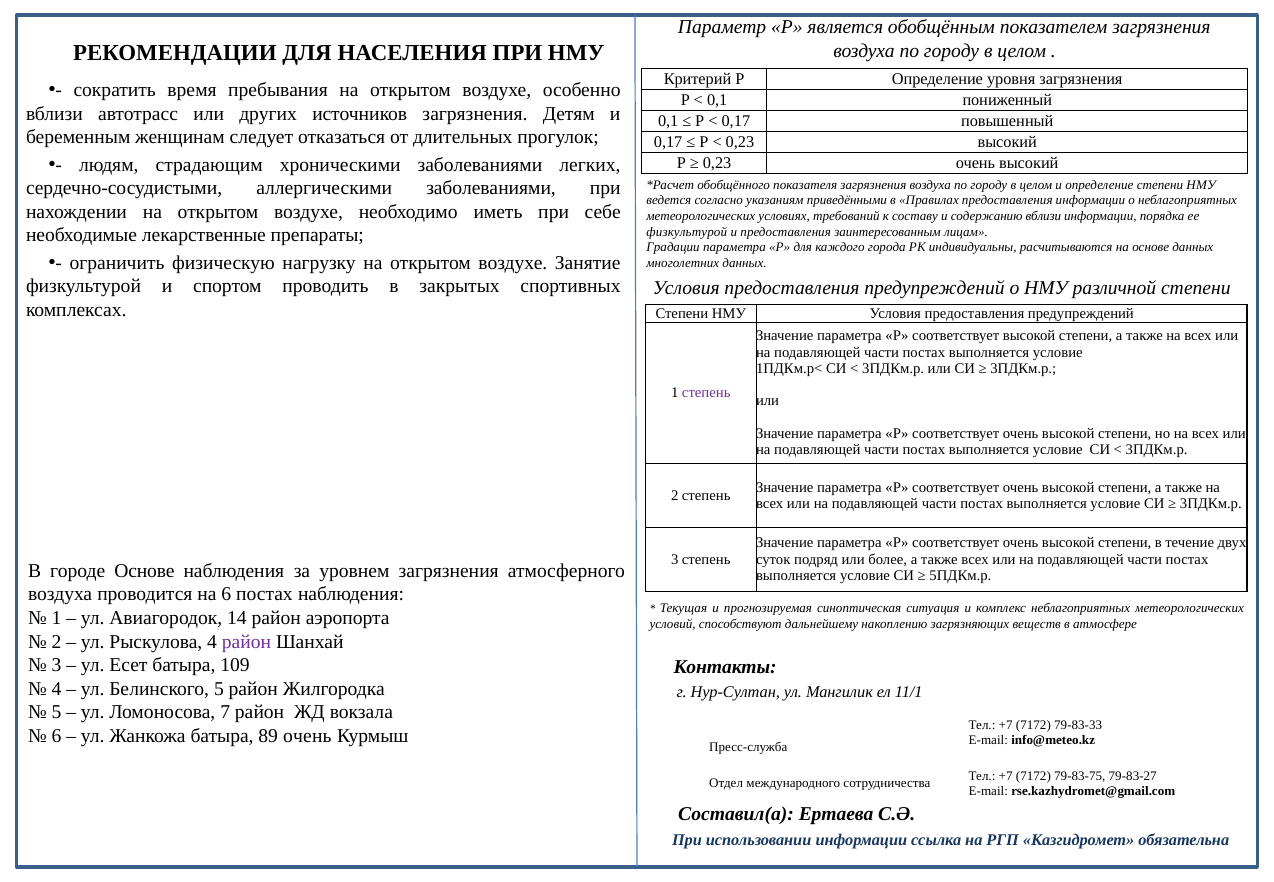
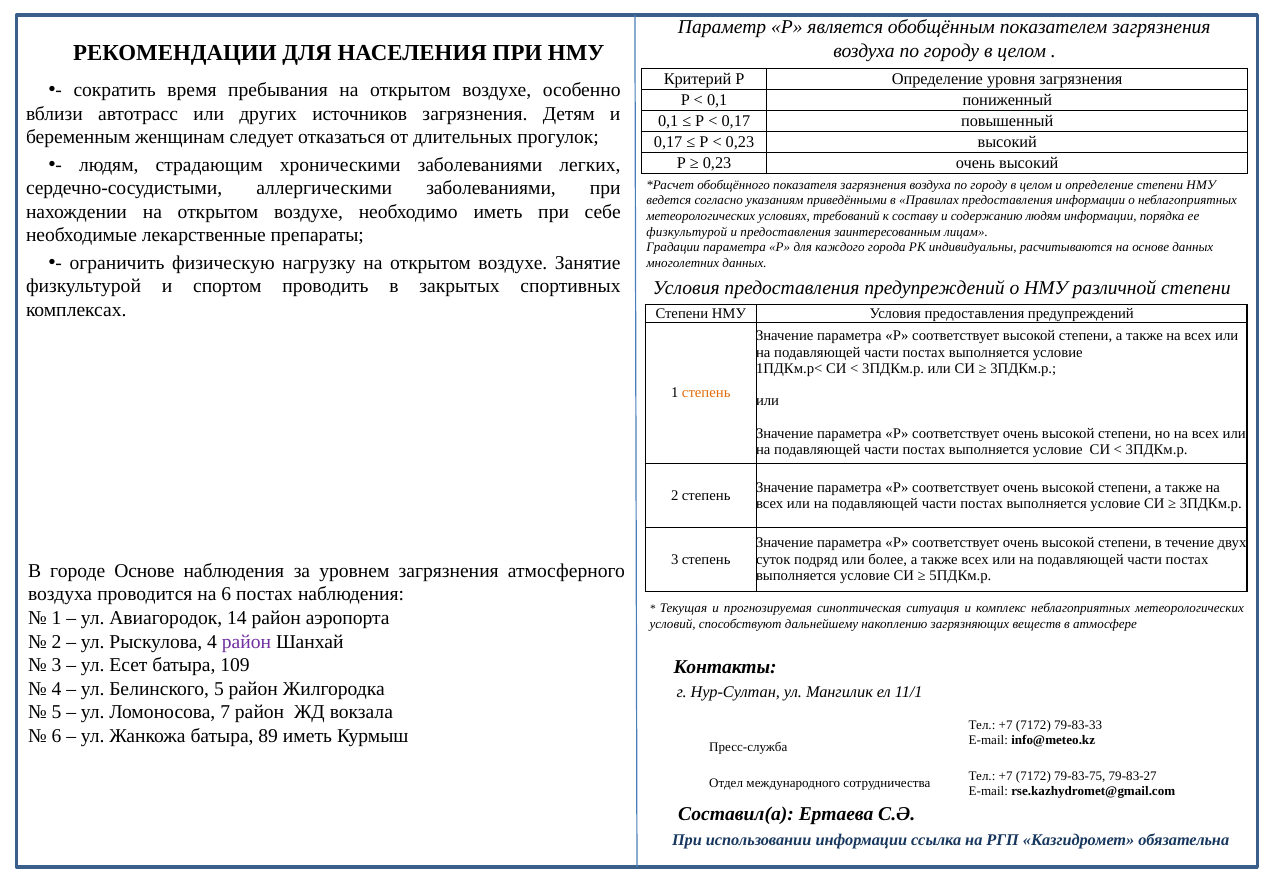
содержанию вблизи: вблизи -> людям (1043, 216)
степень colour: purple -> orange (706, 393)
89 очень: очень -> иметь (307, 736)
